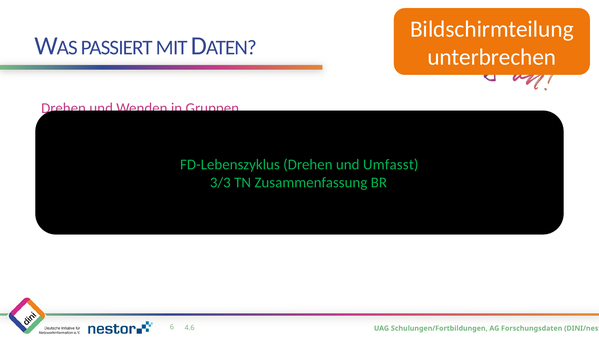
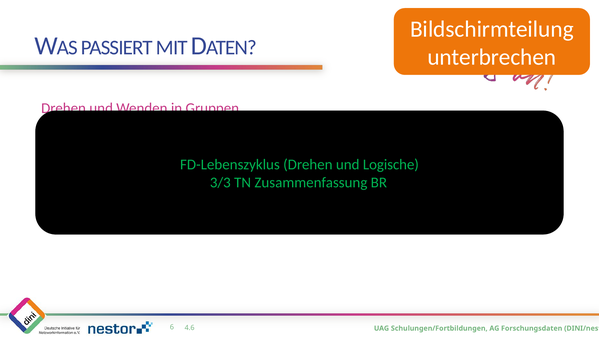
und Umfasst: Umfasst -> Logische (391, 165)
